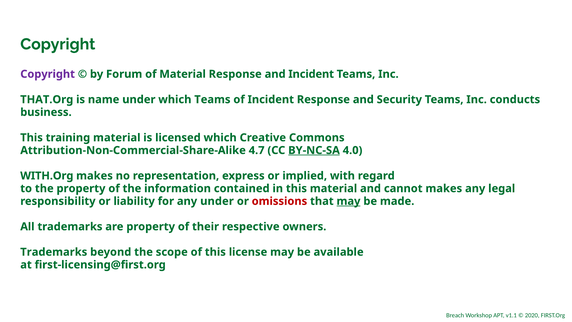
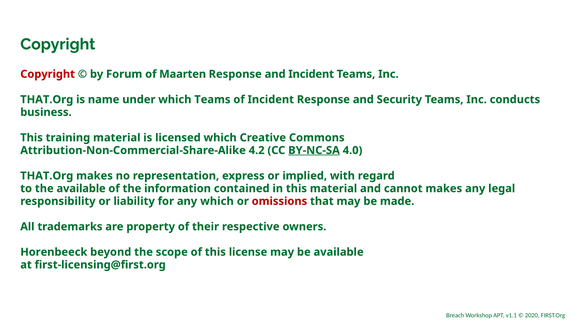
Copyright colour: purple -> red (48, 74)
of Material: Material -> Maarten (183, 74)
4.7: 4.7 -> 4.2 (257, 150)
WITH.Org: WITH.Org -> THAT.Org (47, 176)
the property: property -> available (81, 188)
any under: under -> which (217, 201)
may underline: present -> none (348, 201)
Trademarks: Trademarks -> Horenbeeck (54, 252)
